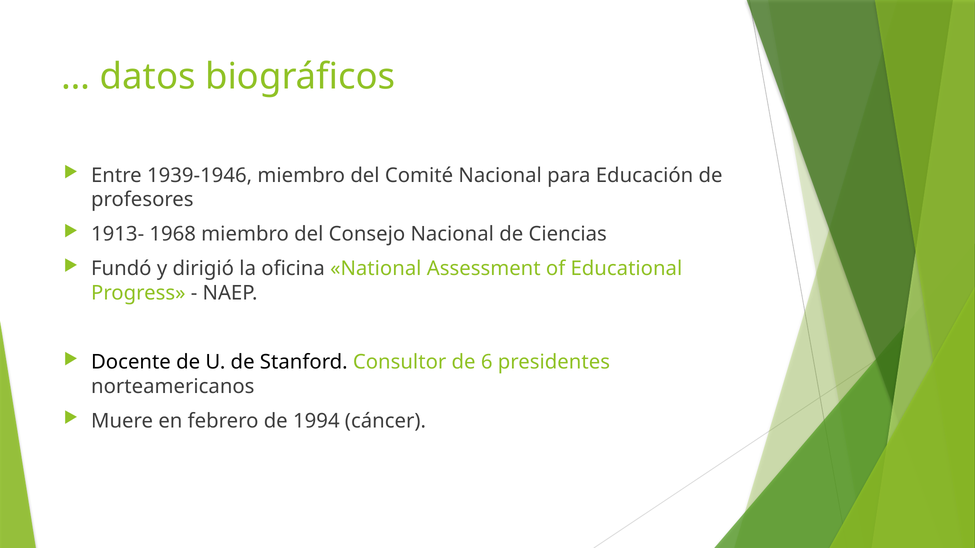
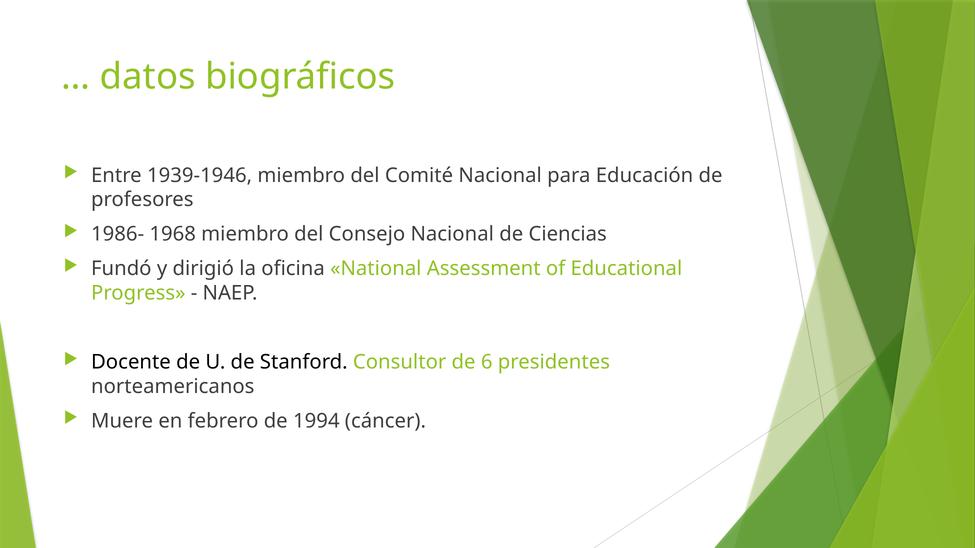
1913-: 1913- -> 1986- (118, 234)
